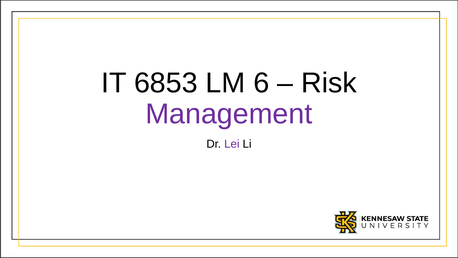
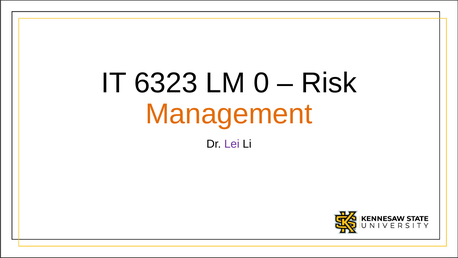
6853: 6853 -> 6323 (166, 83)
6: 6 -> 0 (261, 83)
Management colour: purple -> orange (229, 114)
